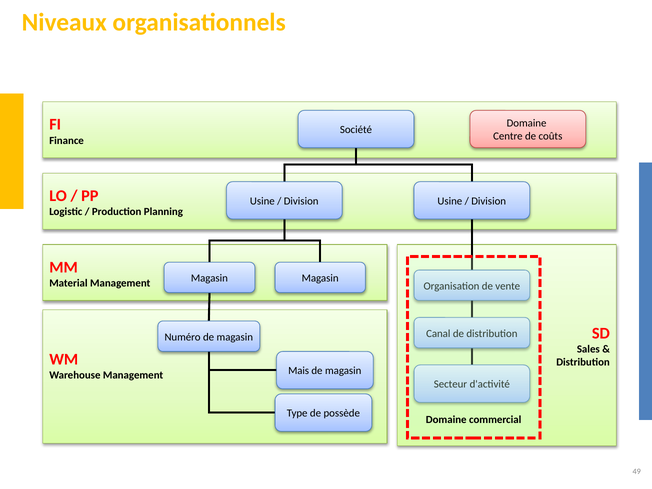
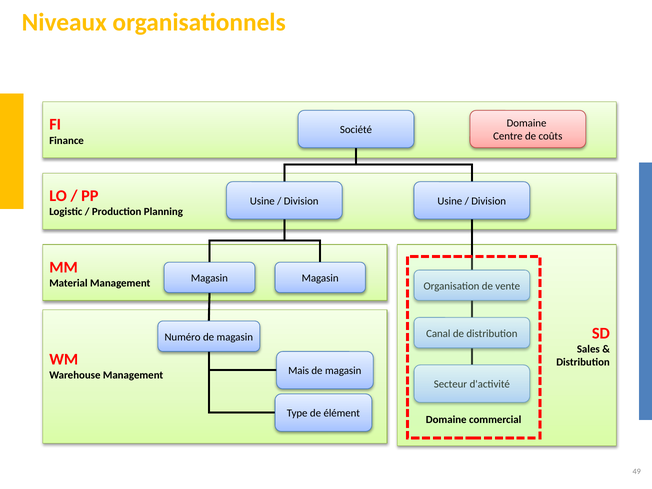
possède: possède -> élément (342, 413)
